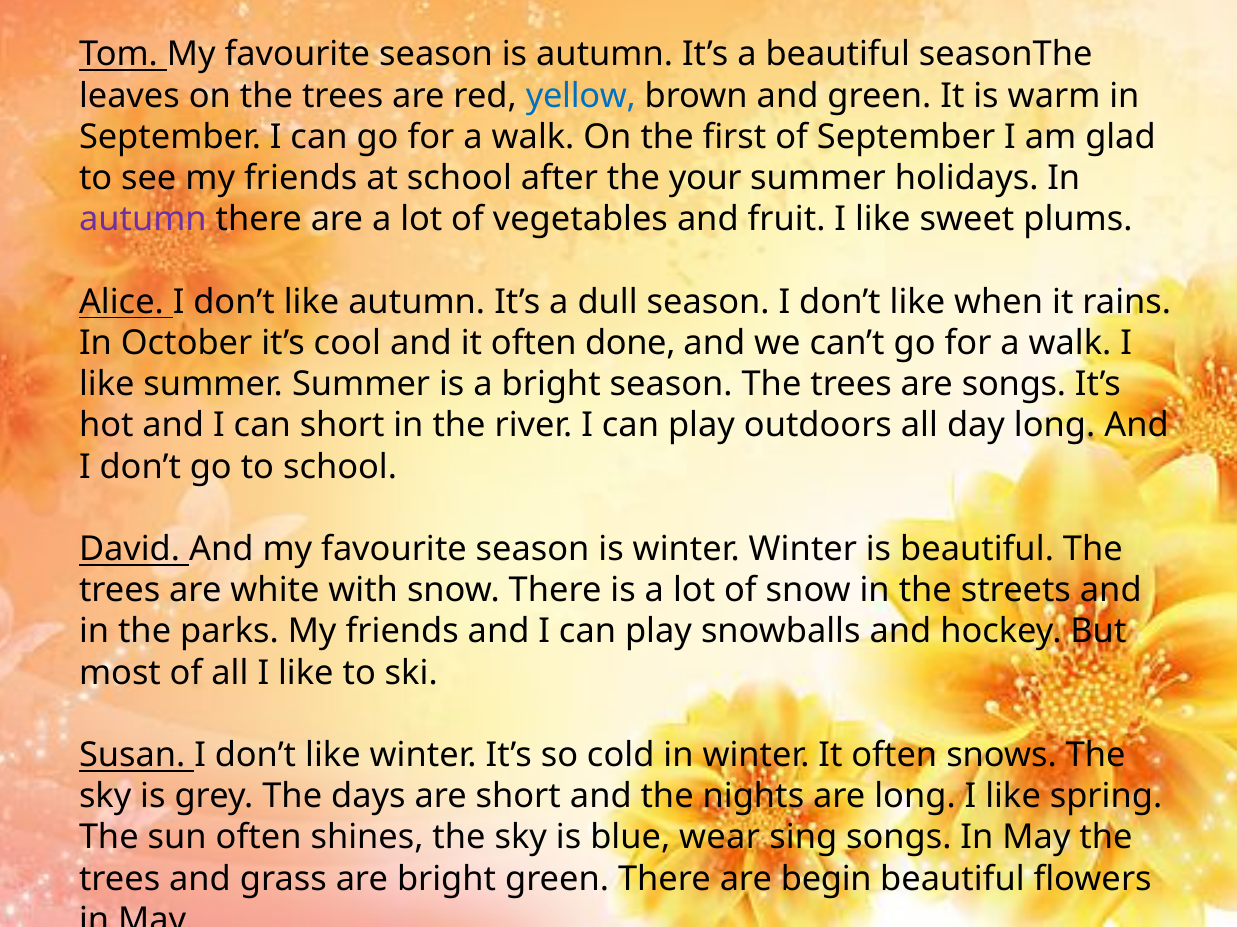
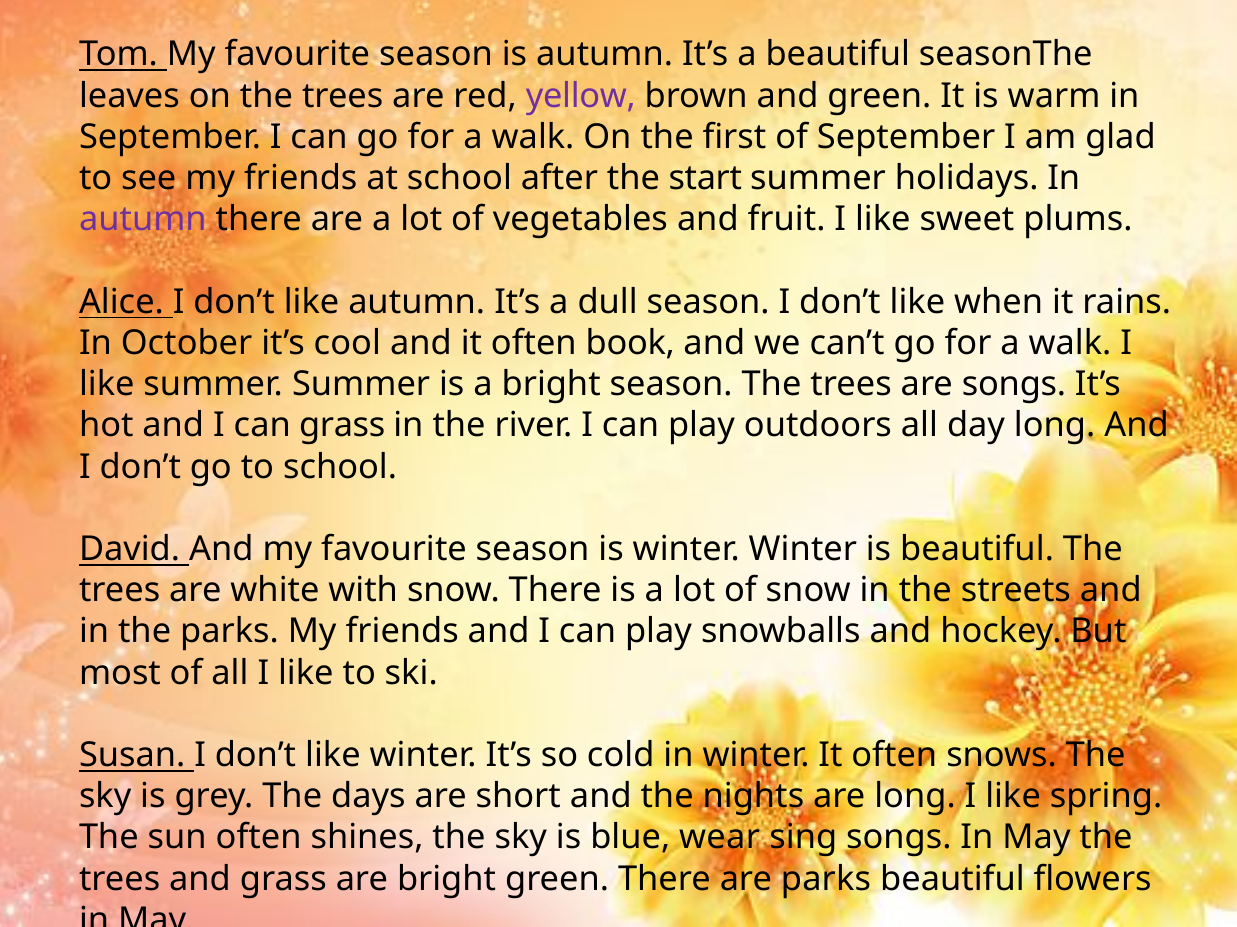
yellow colour: blue -> purple (581, 96)
your: your -> start (705, 178)
done: done -> book (630, 343)
can short: short -> grass (342, 426)
are begin: begin -> parks (826, 880)
